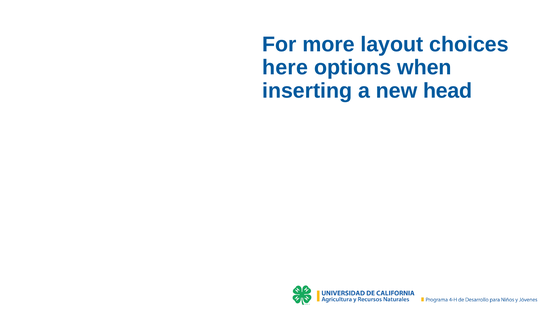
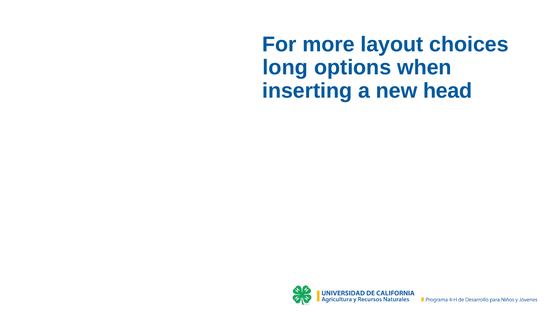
here: here -> long (285, 67)
